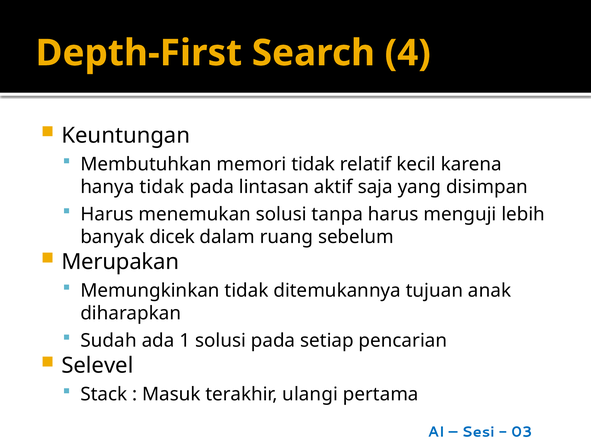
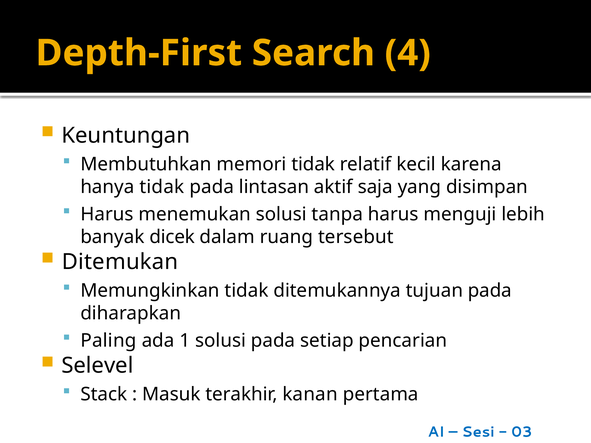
sebelum: sebelum -> tersebut (356, 237)
Merupakan: Merupakan -> Ditemukan (120, 262)
tujuan anak: anak -> pada (490, 291)
Sudah: Sudah -> Paling (108, 341)
ulangi: ulangi -> kanan (310, 395)
